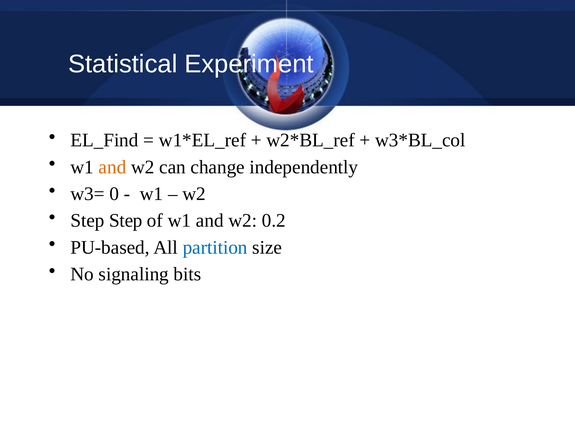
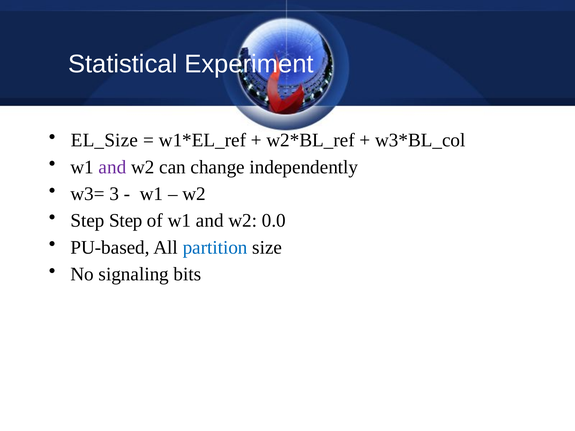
EL_Find: EL_Find -> EL_Size (104, 140)
and colour: orange -> purple (112, 167)
0: 0 -> 3 (114, 194)
0.2: 0.2 -> 0.0 (274, 221)
